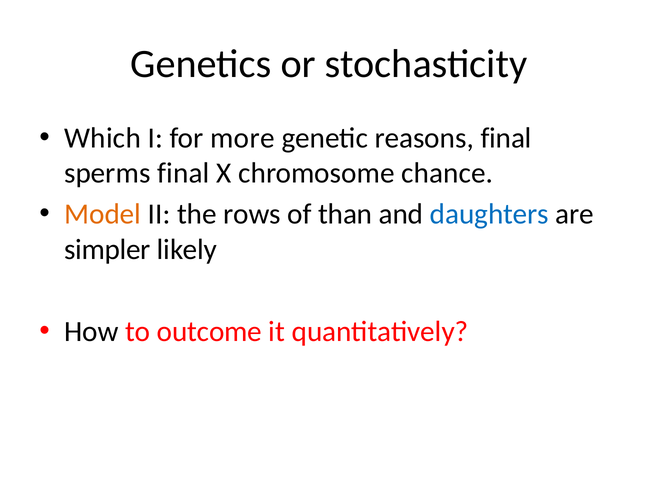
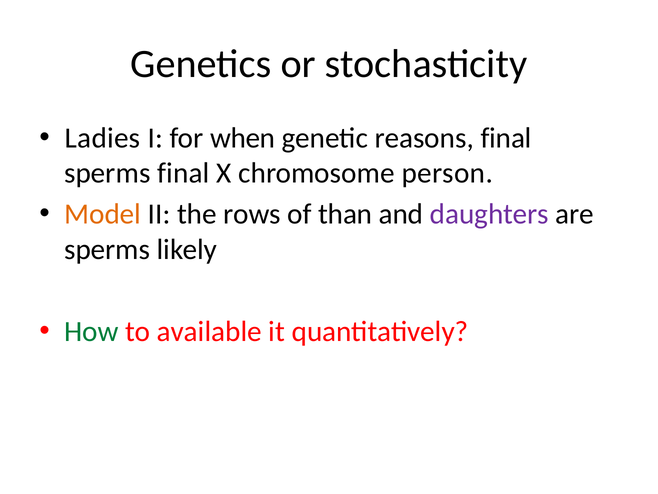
Which: Which -> Ladies (103, 138)
more: more -> when (243, 138)
chance: chance -> person (447, 173)
daughters colour: blue -> purple (489, 214)
simpler: simpler -> sperms (107, 249)
How colour: black -> green (91, 331)
outcome: outcome -> available (209, 331)
